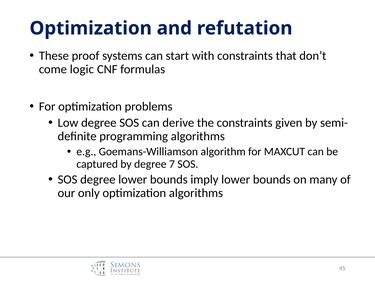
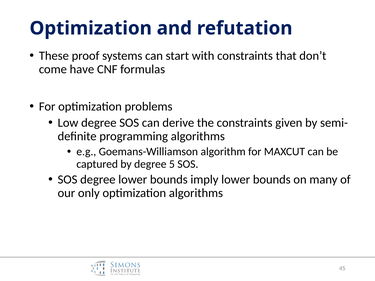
logic: logic -> have (82, 69)
7: 7 -> 5 (172, 164)
